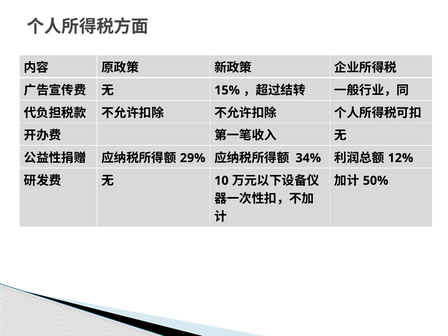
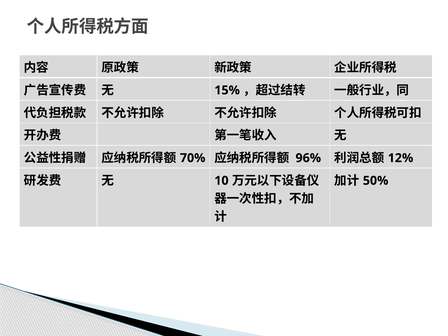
29%: 29% -> 70% (193, 158)
34%: 34% -> 96% (308, 158)
